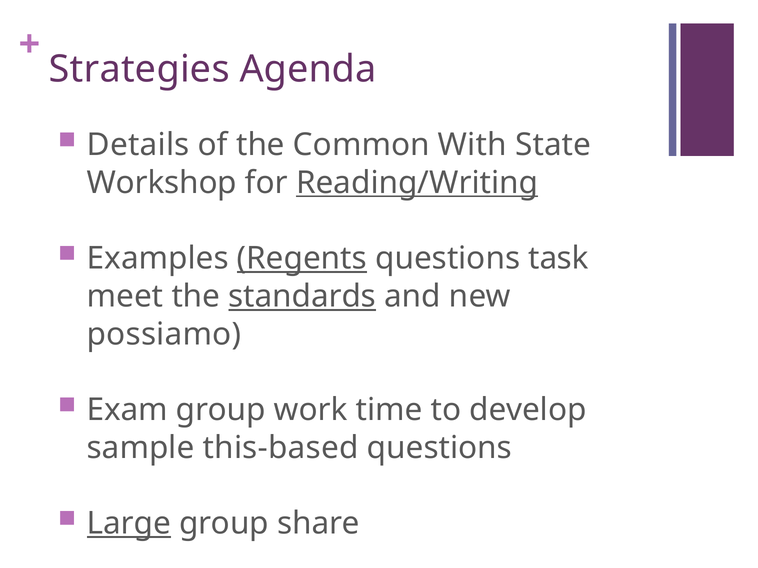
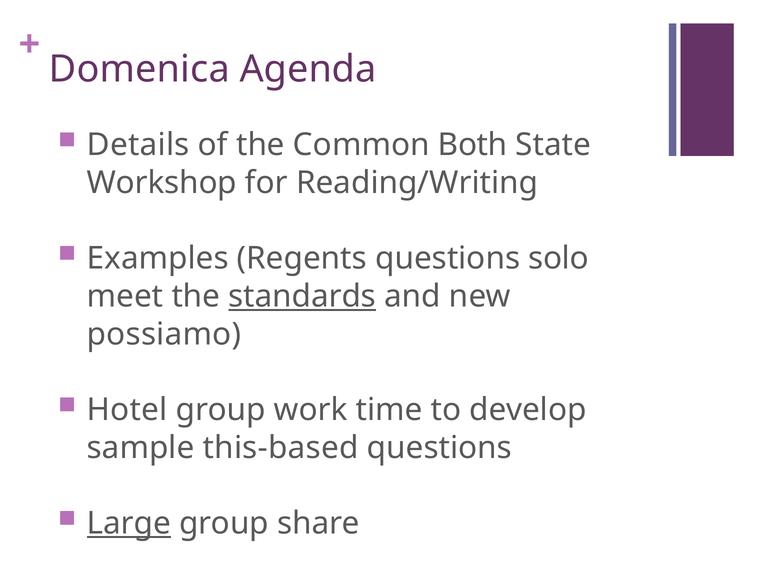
Strategies: Strategies -> Domenica (139, 69)
With: With -> Both (473, 145)
Reading/Writing underline: present -> none (417, 183)
Regents underline: present -> none (302, 259)
task: task -> solo (559, 259)
Exam: Exam -> Hotel (127, 410)
